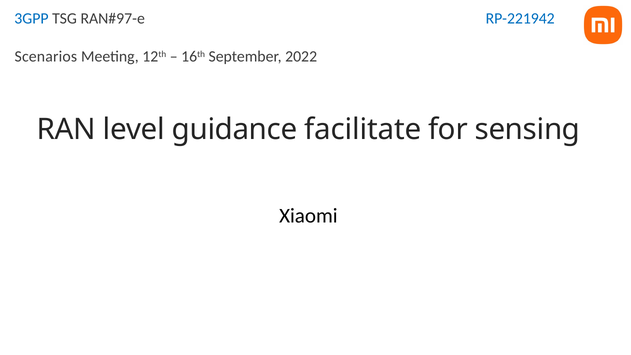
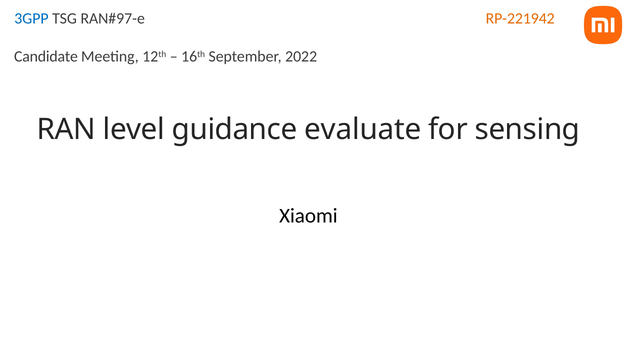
RP-221942 colour: blue -> orange (520, 19)
Scenarios: Scenarios -> Candidate (46, 57)
facilitate: facilitate -> evaluate (363, 130)
